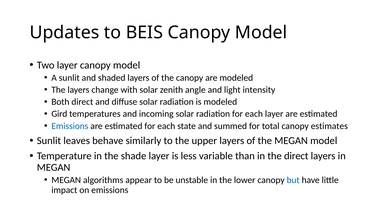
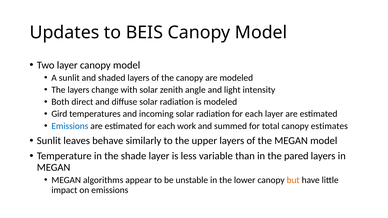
state: state -> work (187, 126)
the direct: direct -> pared (296, 156)
but colour: blue -> orange (293, 180)
